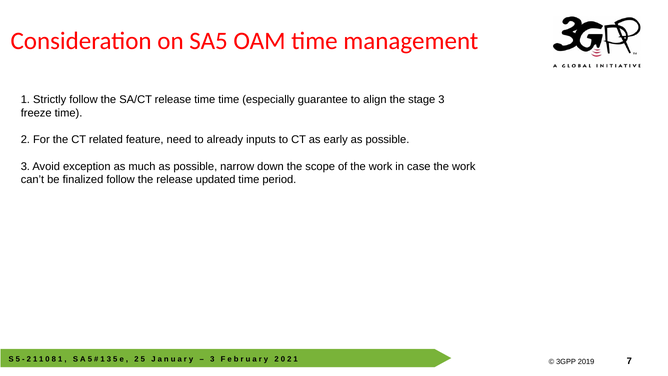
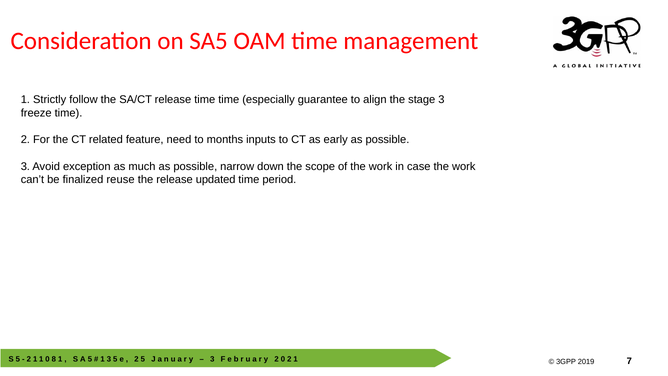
already: already -> months (225, 140)
finalized follow: follow -> reuse (121, 180)
